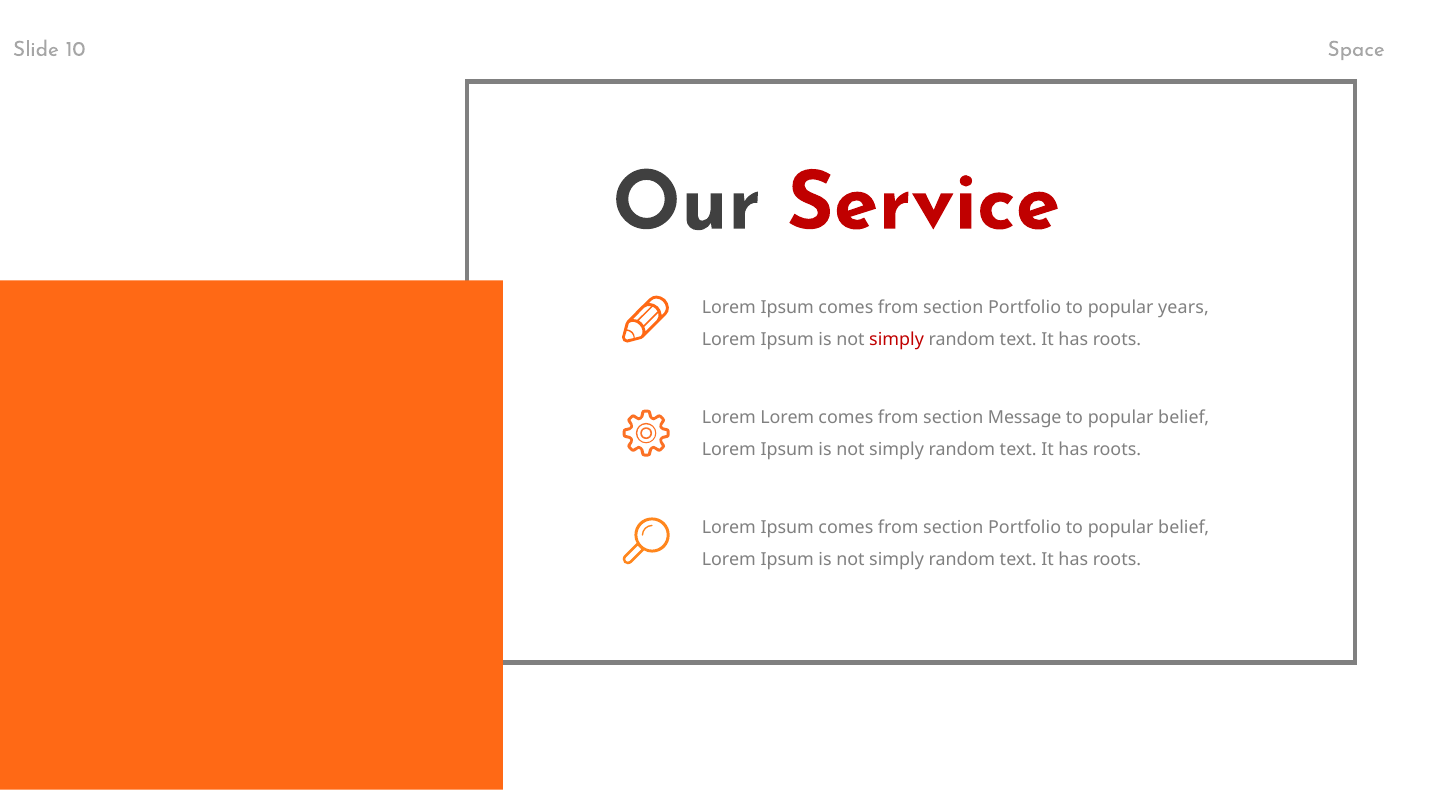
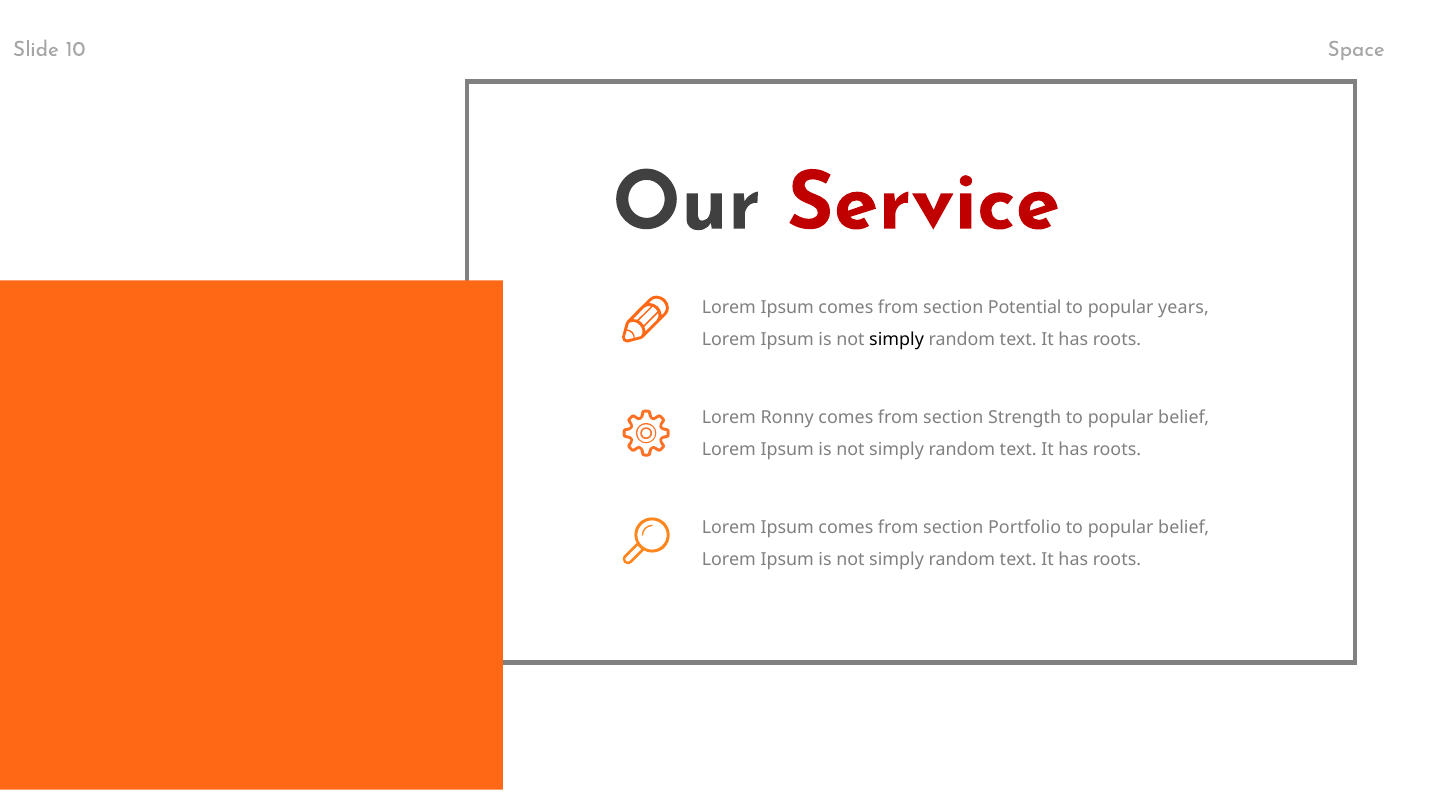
Portfolio: Portfolio -> Potential (1025, 307)
simply colour: red -> black (897, 340)
Lorem Lorem: Lorem -> Ronny (787, 418)
Message: Message -> Strength (1025, 418)
